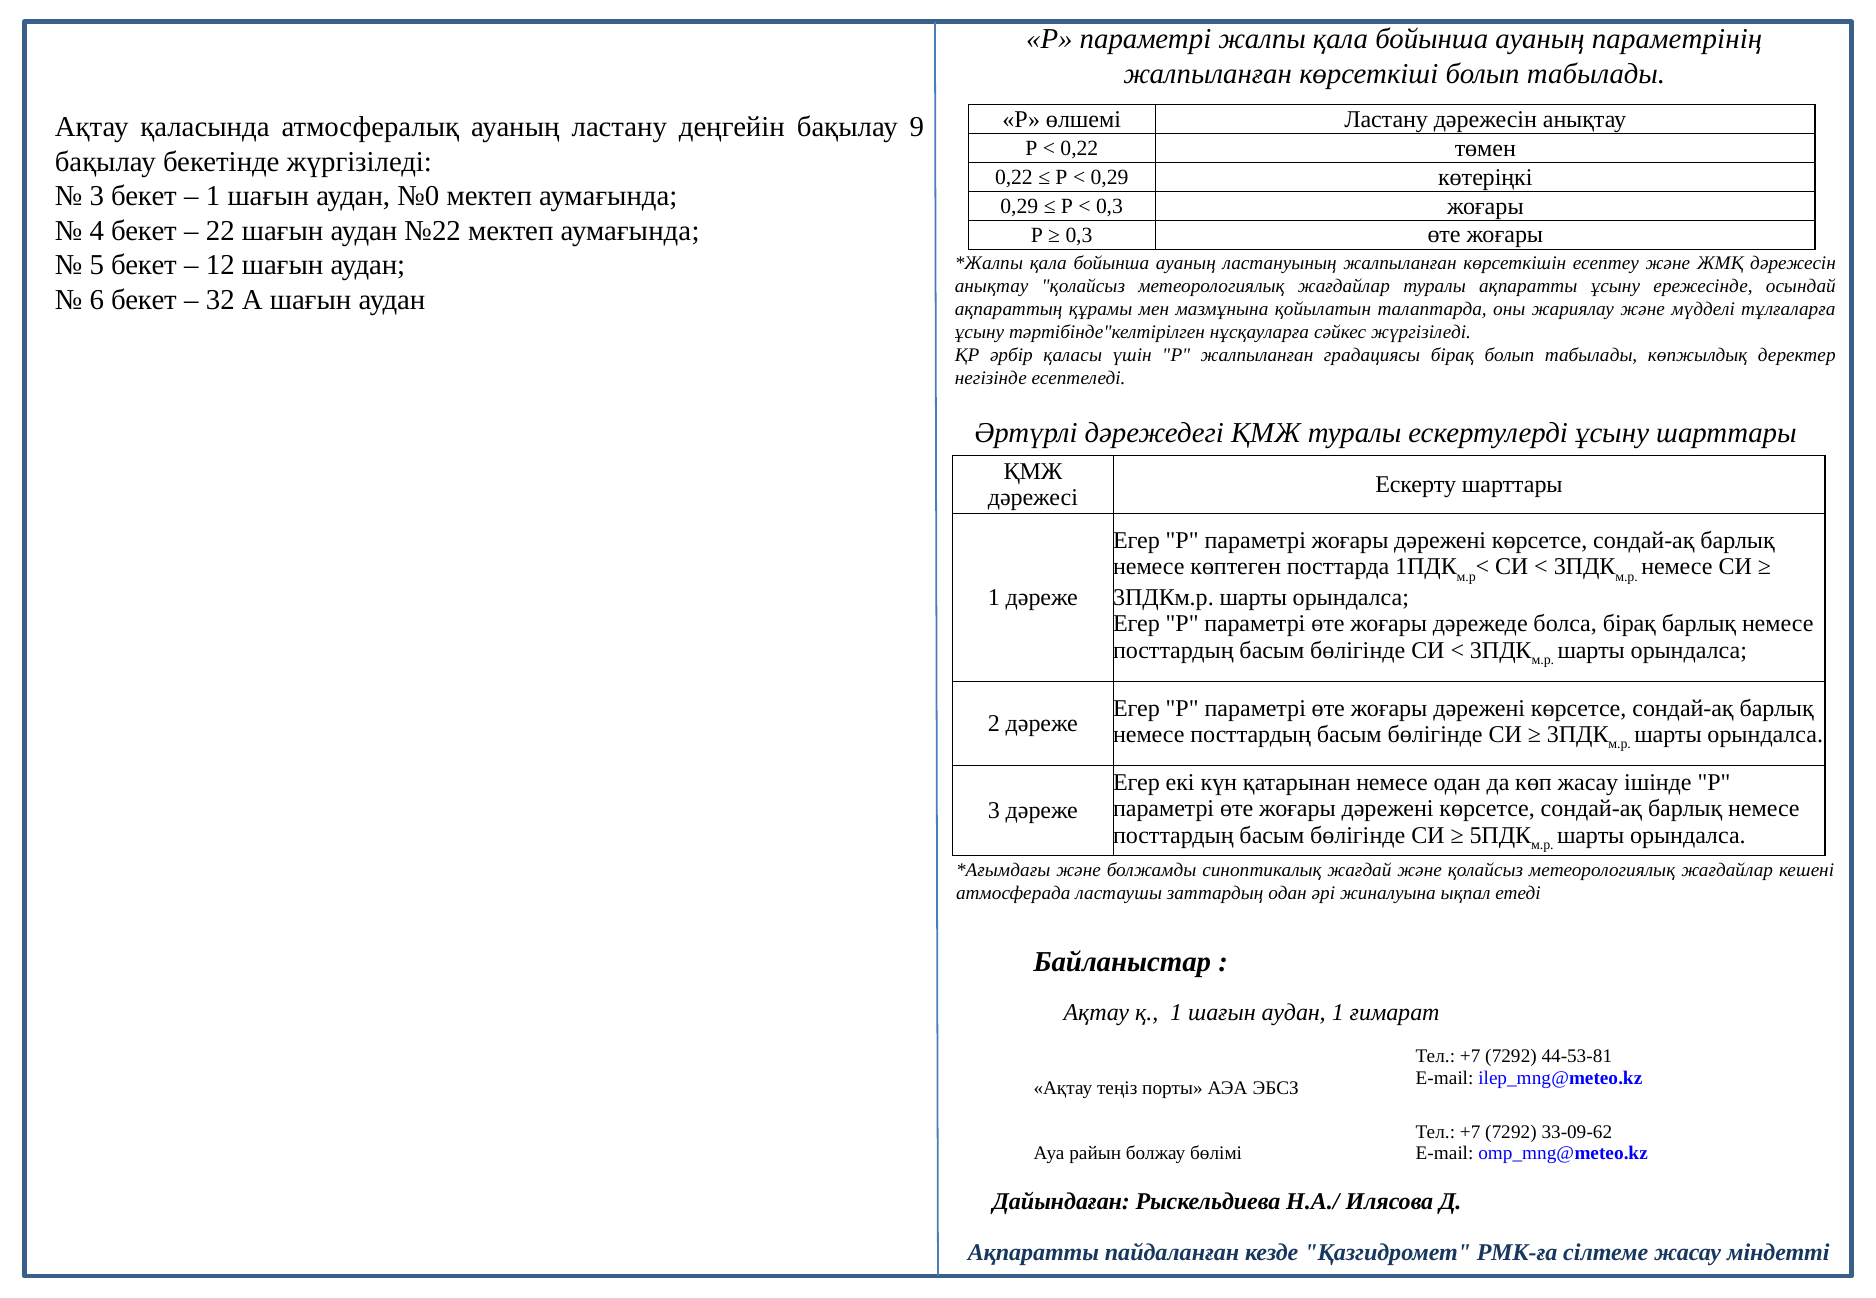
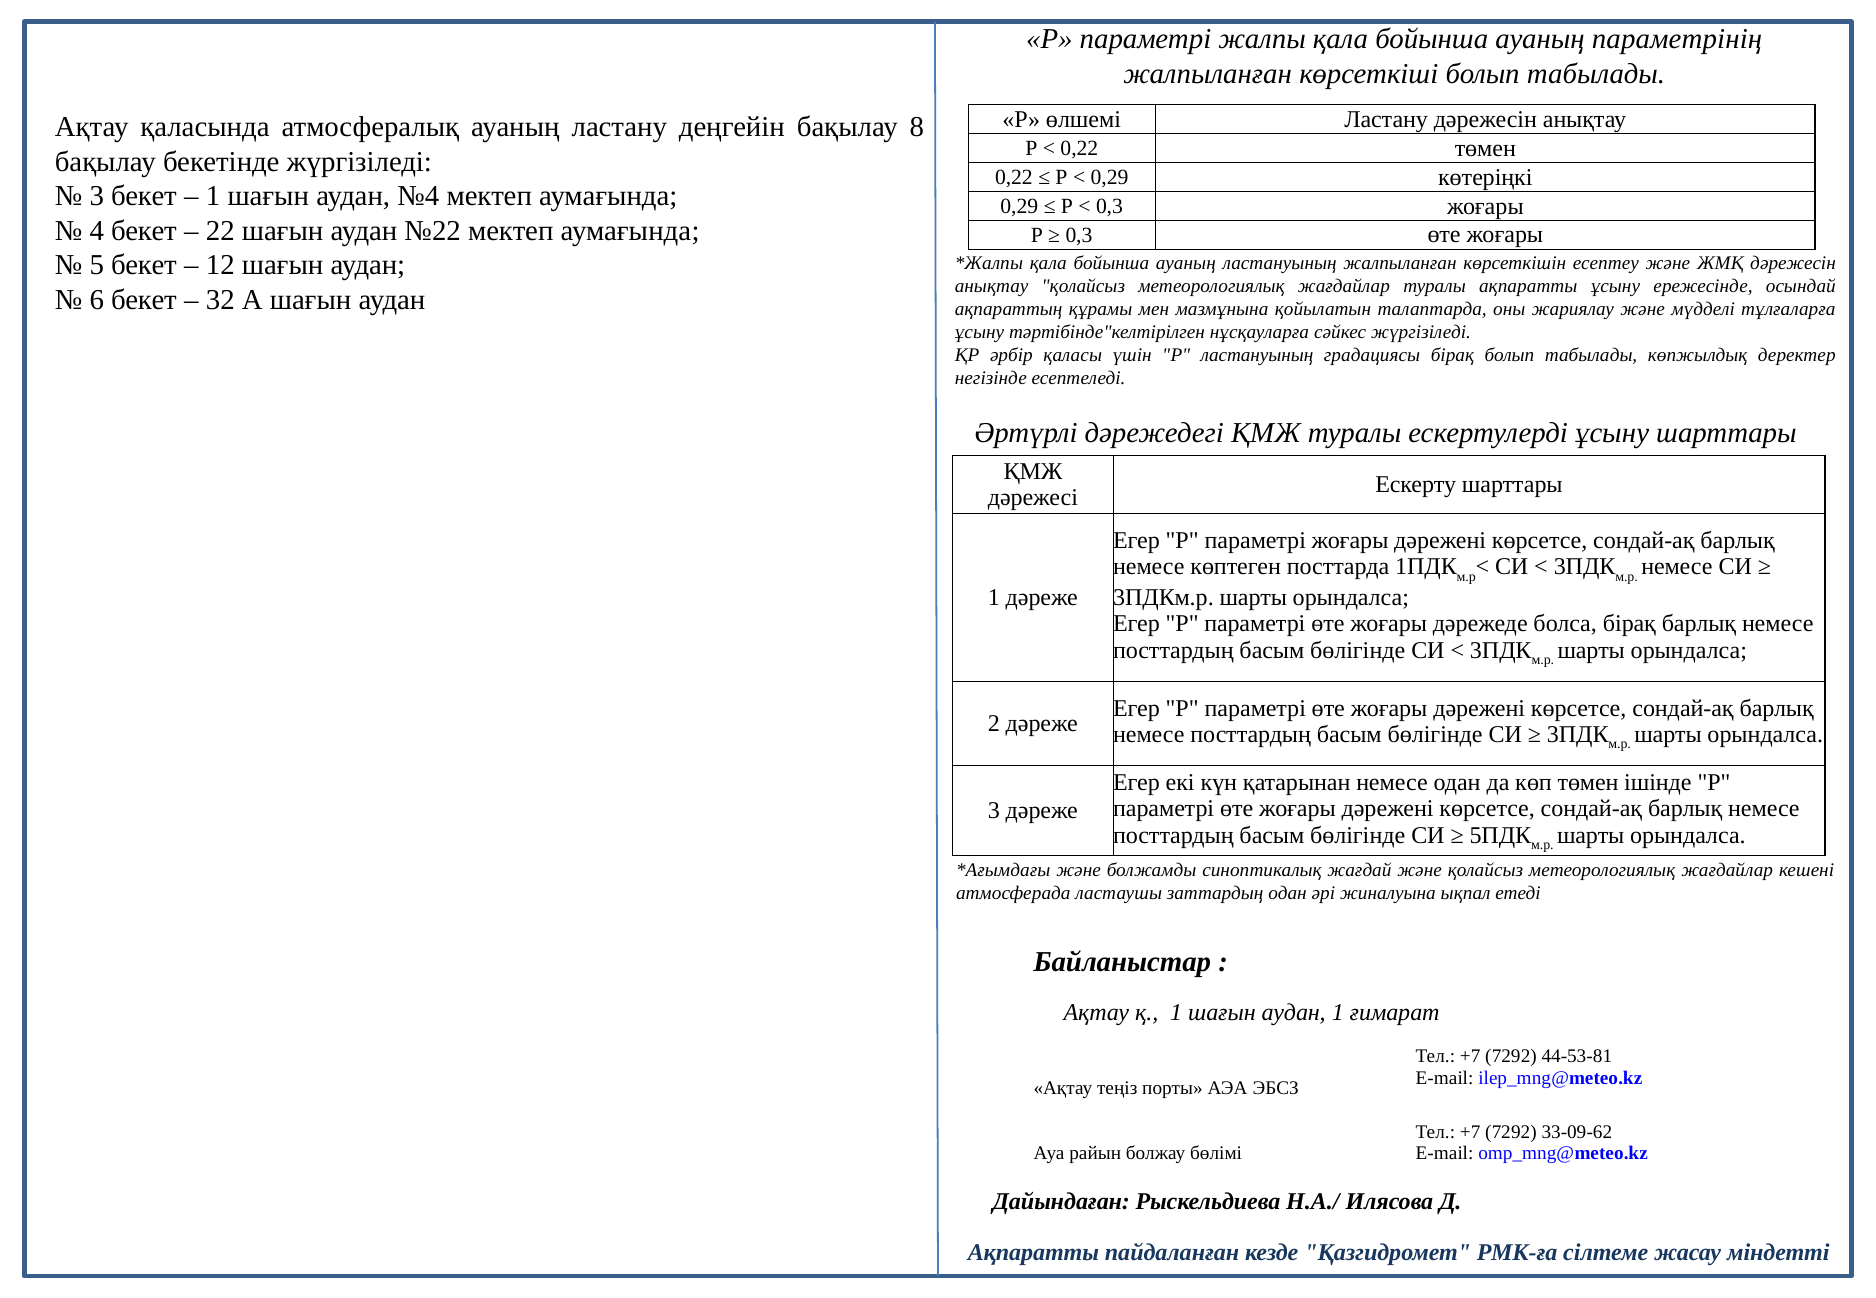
9: 9 -> 8 (917, 127)
№0: №0 -> №4 (418, 196)
Р жалпыланған: жалпыланған -> ластануының (1257, 355)
көп жасау: жасау -> төмен (1588, 783)
